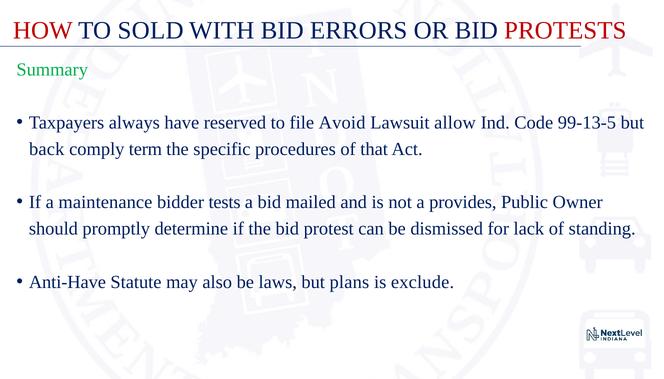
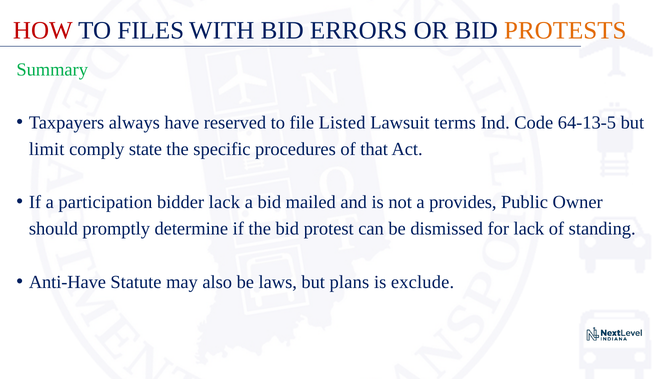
SOLD: SOLD -> FILES (151, 30)
PROTESTS colour: red -> orange (565, 30)
Avoid: Avoid -> Listed (342, 123)
allow: allow -> terms (455, 123)
99-13-5: 99-13-5 -> 64-13-5 (587, 123)
back: back -> limit (47, 149)
term: term -> state (145, 149)
maintenance: maintenance -> participation (105, 203)
bidder tests: tests -> lack (224, 203)
